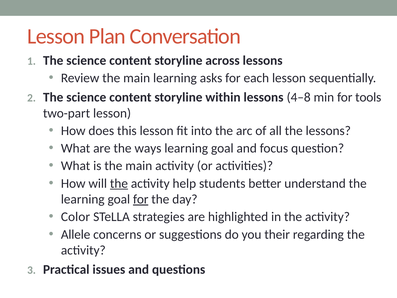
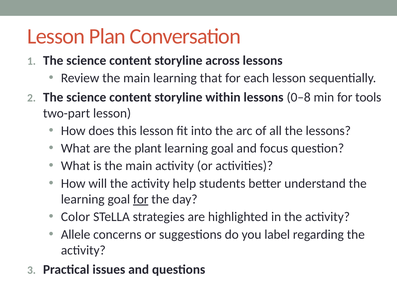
asks: asks -> that (211, 78)
4–8: 4–8 -> 0–8 (299, 97)
ways: ways -> plant (148, 148)
the underline: present -> none (119, 183)
their: their -> label (277, 234)
